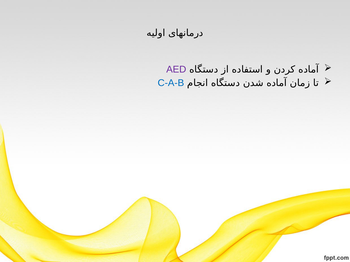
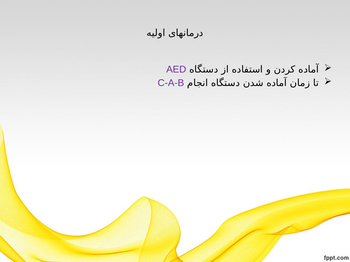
C-A-B colour: blue -> purple (171, 83)
